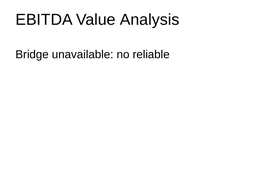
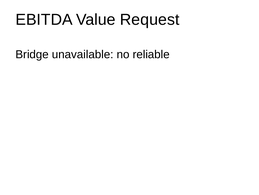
Analysis: Analysis -> Request (150, 20)
